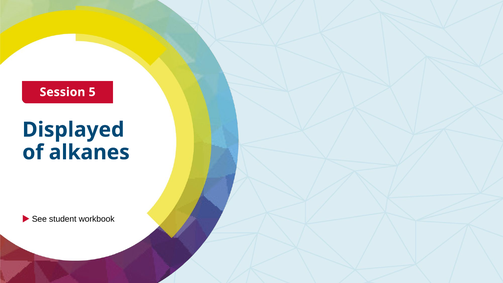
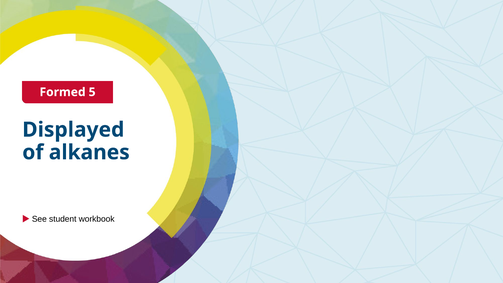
Session: Session -> Formed (63, 92)
